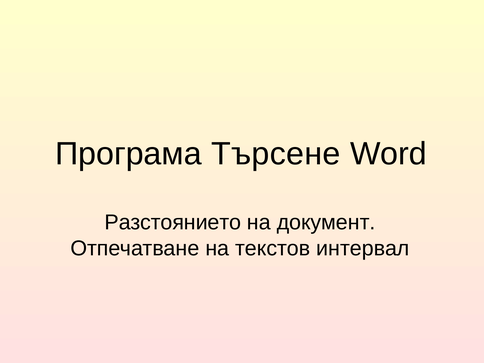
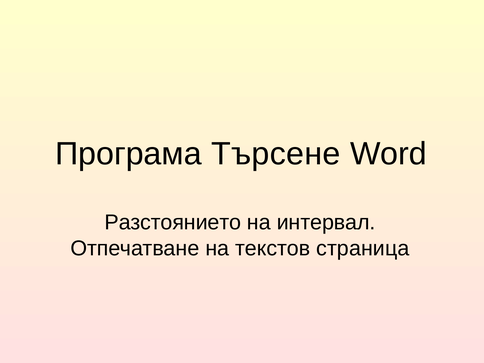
документ: документ -> интервал (326, 223)
интервал: интервал -> страница (363, 248)
